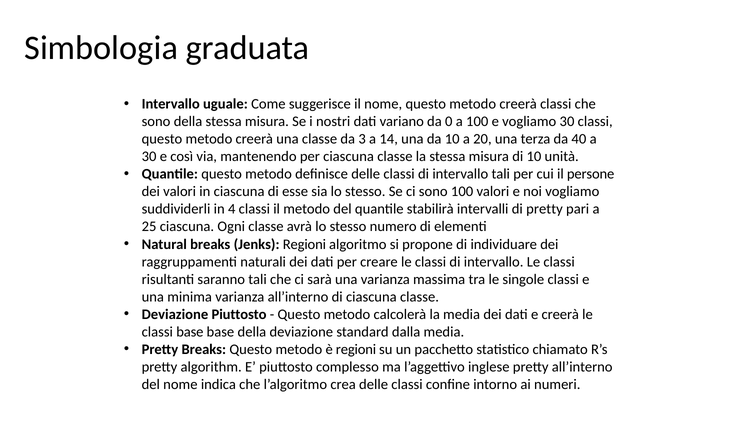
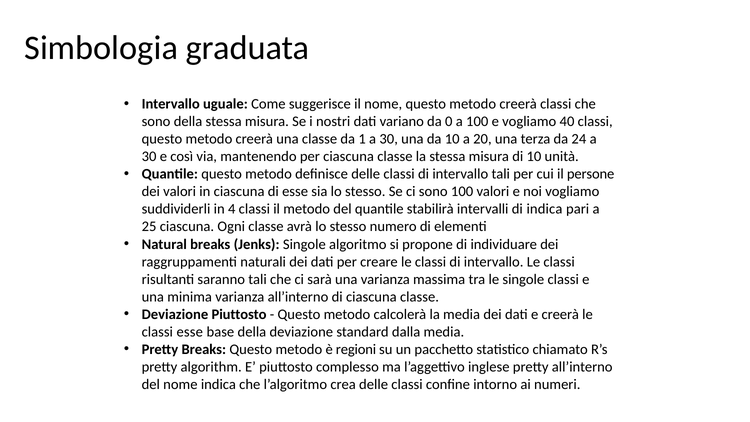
vogliamo 30: 30 -> 40 (567, 122)
3: 3 -> 1 (362, 139)
14: 14 -> 30 (389, 139)
40: 40 -> 24 (579, 139)
di pretty: pretty -> indica (544, 209)
Jenks Regioni: Regioni -> Singole (304, 244)
classi base: base -> esse (190, 332)
